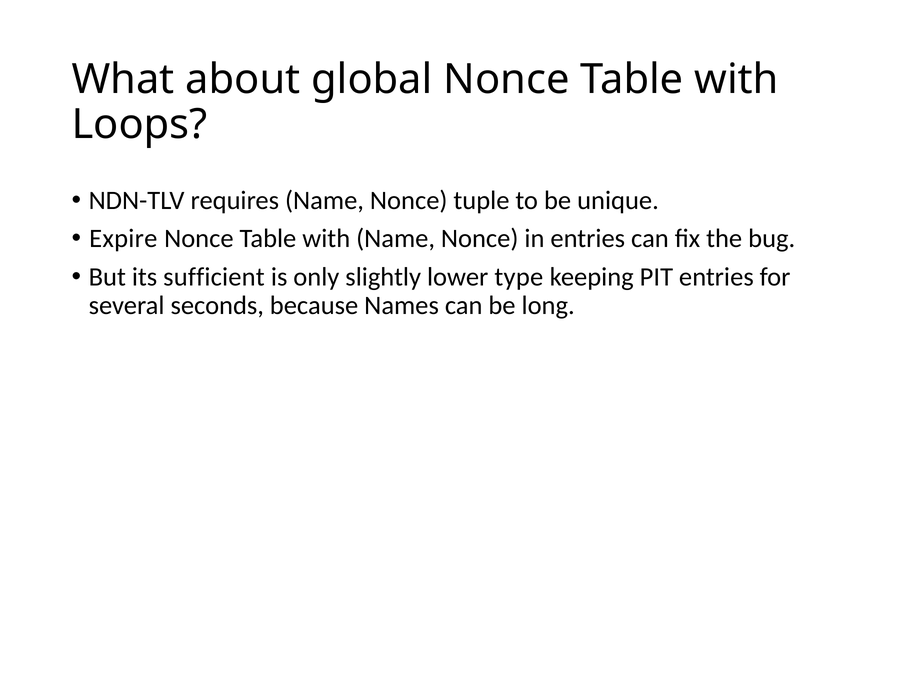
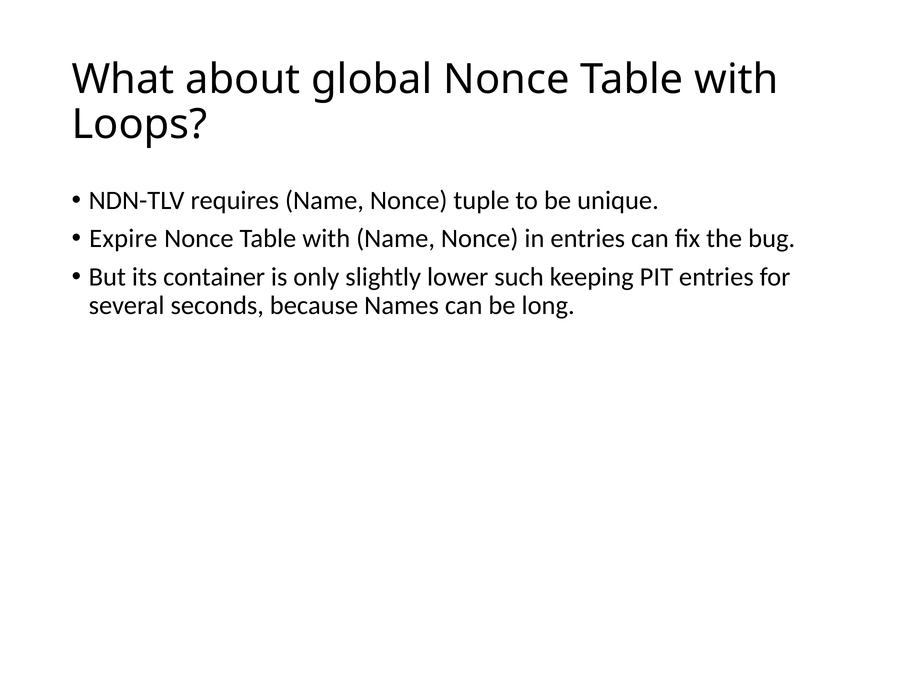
sufficient: sufficient -> container (214, 277)
type: type -> such (519, 277)
